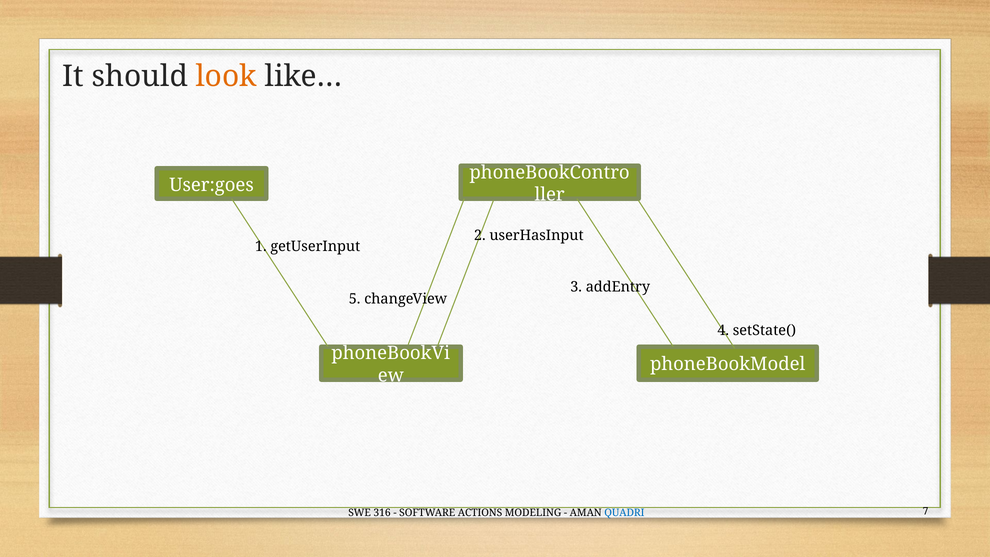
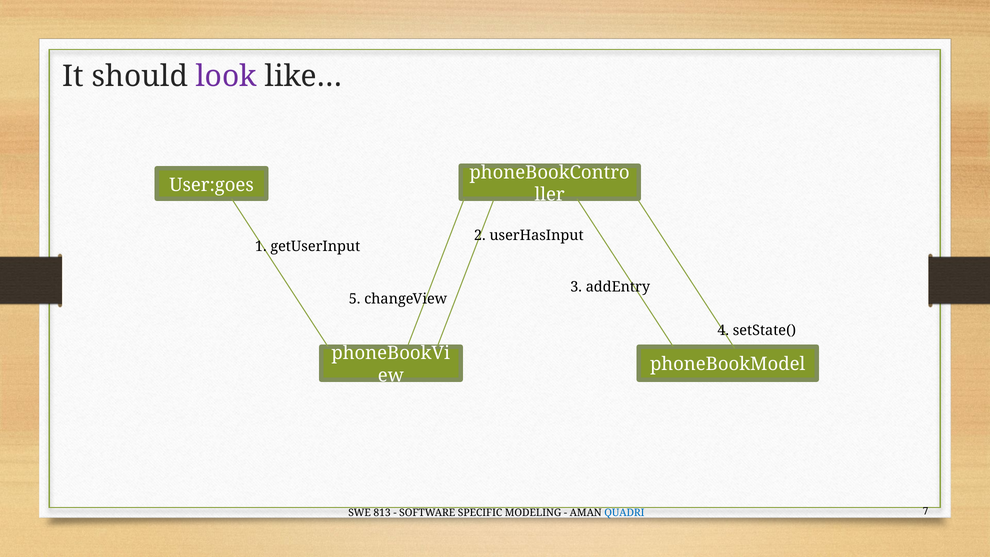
look colour: orange -> purple (226, 76)
316: 316 -> 813 (382, 513)
ACTIONS: ACTIONS -> SPECIFIC (480, 513)
